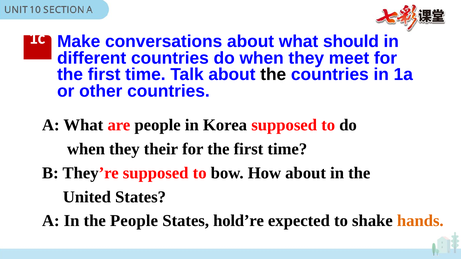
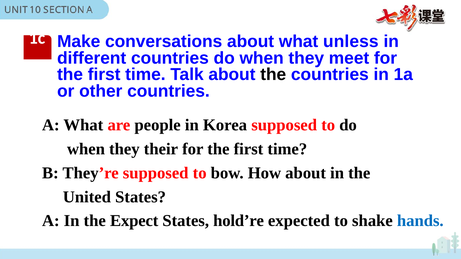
should: should -> unless (351, 41)
the People: People -> Expect (134, 221)
hands colour: orange -> blue (420, 221)
